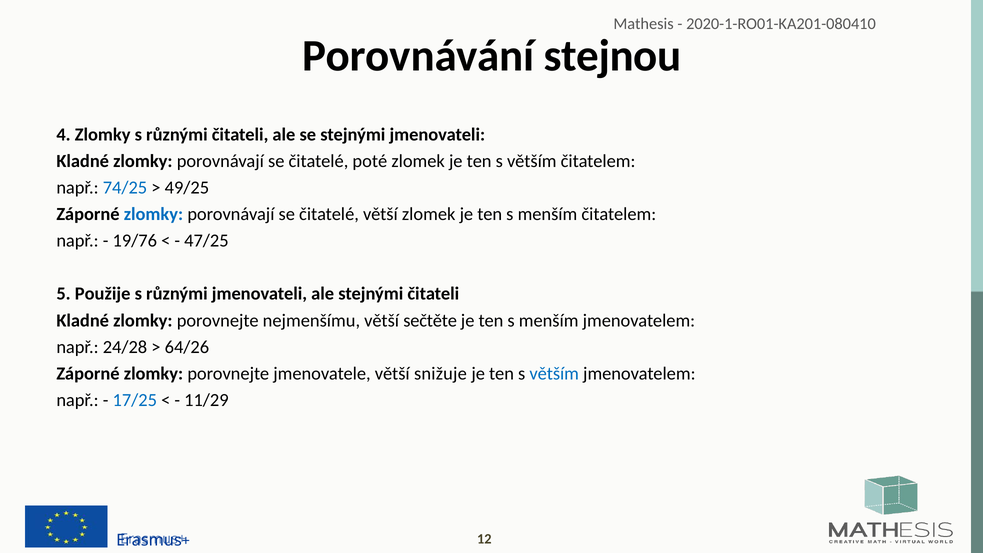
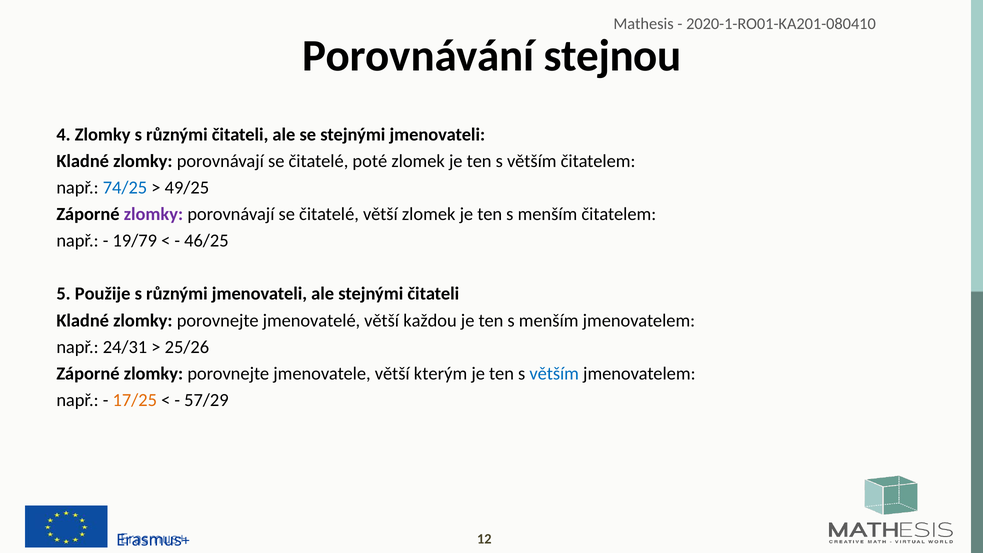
zlomky colour: blue -> purple (153, 214)
19/76: 19/76 -> 19/79 (135, 241)
47/25: 47/25 -> 46/25 (206, 241)
nejmenšímu: nejmenšímu -> jmenovatelé (311, 320)
sečtěte: sečtěte -> každou (430, 320)
24/28: 24/28 -> 24/31 (125, 347)
64/26: 64/26 -> 25/26 (187, 347)
snižuje: snižuje -> kterým (441, 373)
17/25 colour: blue -> orange (135, 400)
11/29: 11/29 -> 57/29 (206, 400)
